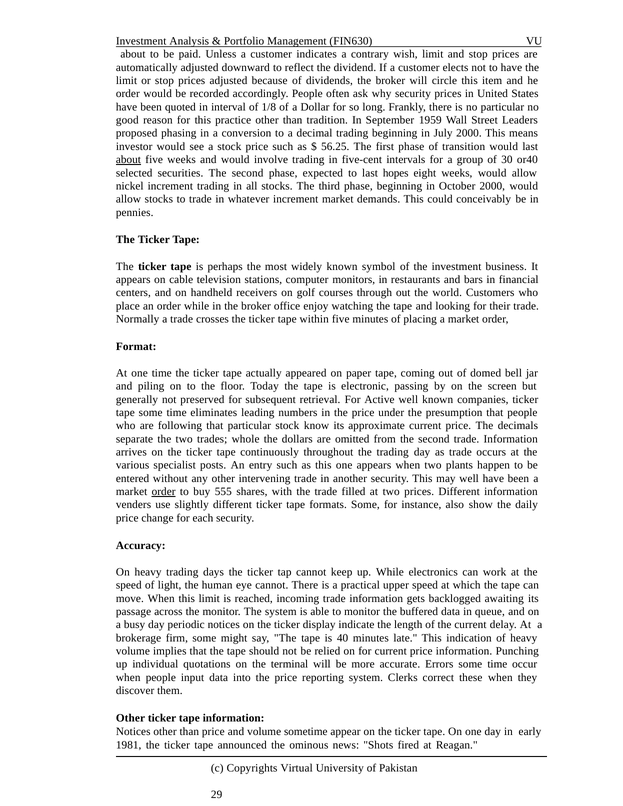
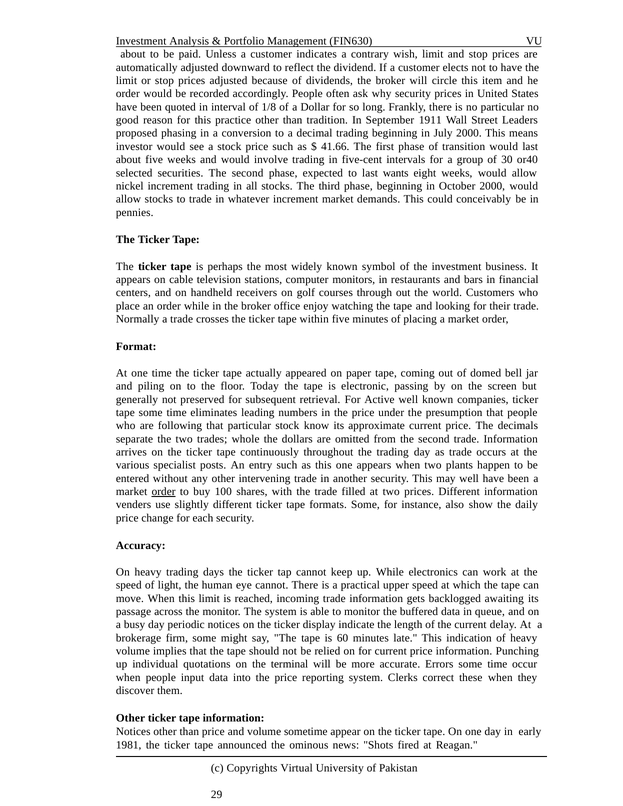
1959: 1959 -> 1911 (430, 120)
56.25: 56.25 -> 41.66 (335, 147)
about underline: present -> none (128, 160)
hopes: hopes -> wants (396, 173)
555: 555 -> 100 (223, 492)
40: 40 -> 60 (343, 638)
